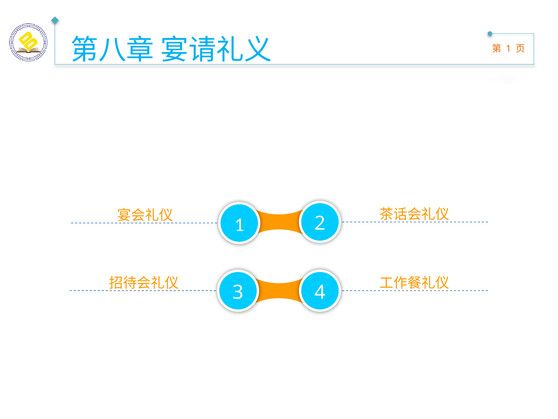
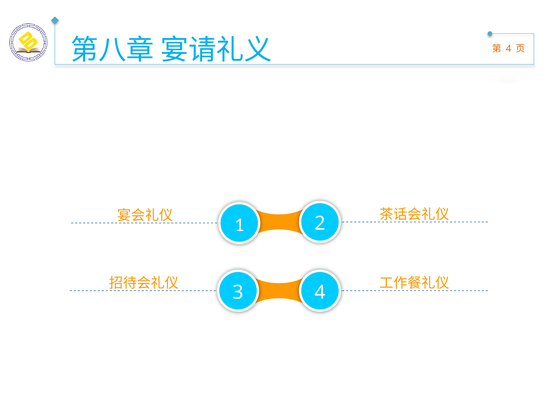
1: 1 -> 4 (509, 49)
